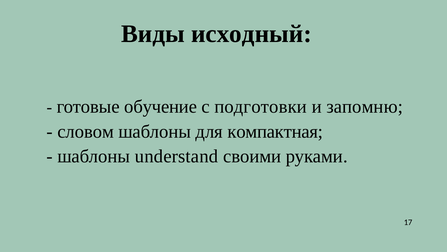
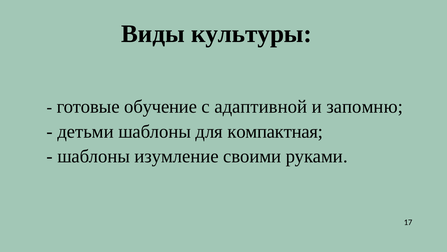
исходный: исходный -> культуры (251, 34)
подготовки: подготовки -> адаптивной (261, 107)
словом: словом -> детьми (86, 131)
understand: understand -> изумление (177, 156)
